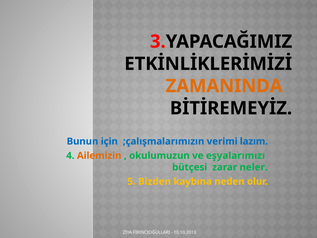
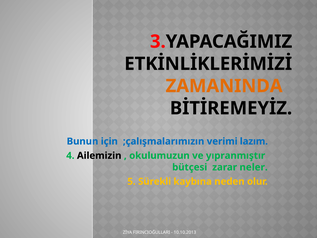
Ailemizin colour: orange -> black (99, 155)
eşyalarımızı: eşyalarımızı -> yıpranmıştır (236, 155)
Bizden: Bizden -> Sürekli (155, 181)
